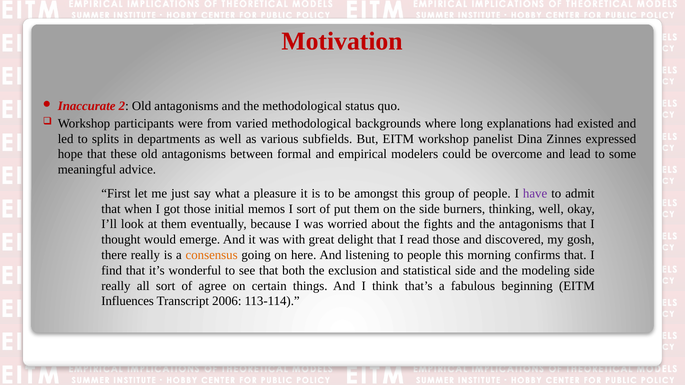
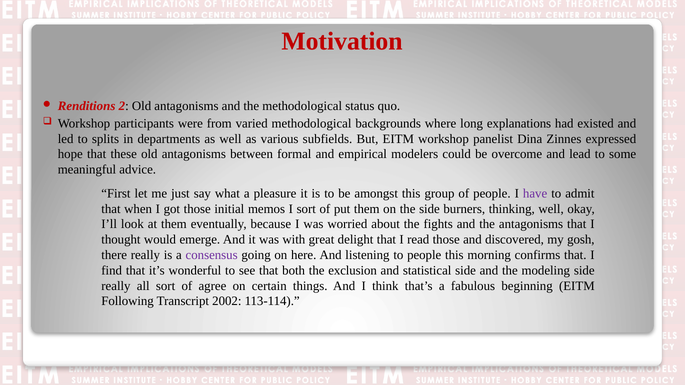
Inaccurate: Inaccurate -> Renditions (87, 106)
consensus colour: orange -> purple (212, 255)
Influences: Influences -> Following (128, 301)
2006: 2006 -> 2002 (227, 301)
